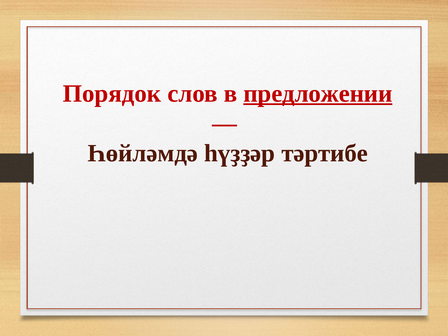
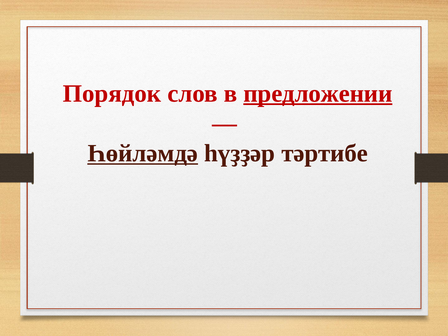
Һөйләмдә underline: none -> present (143, 153)
